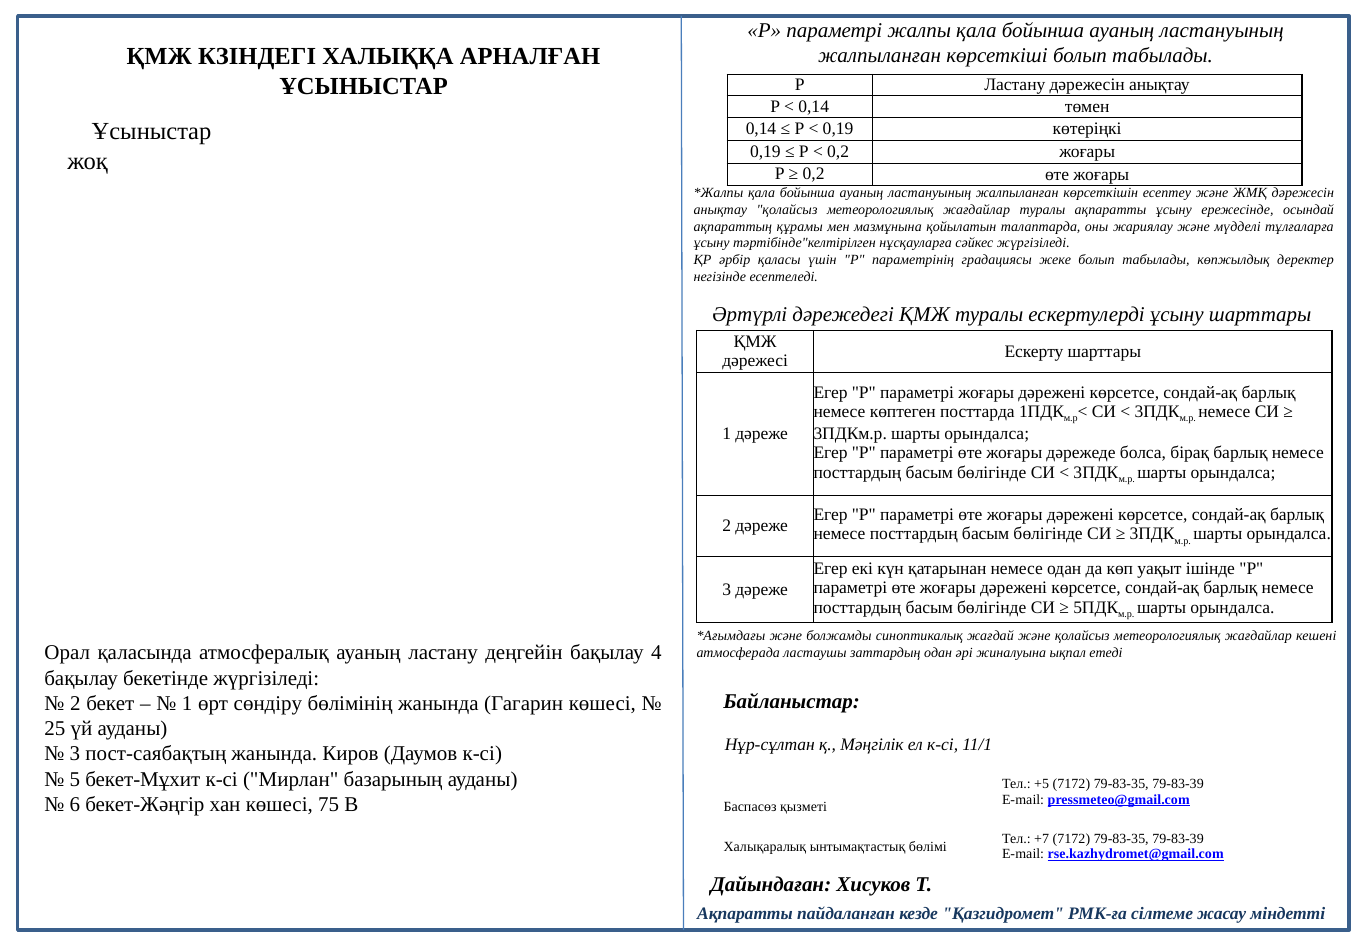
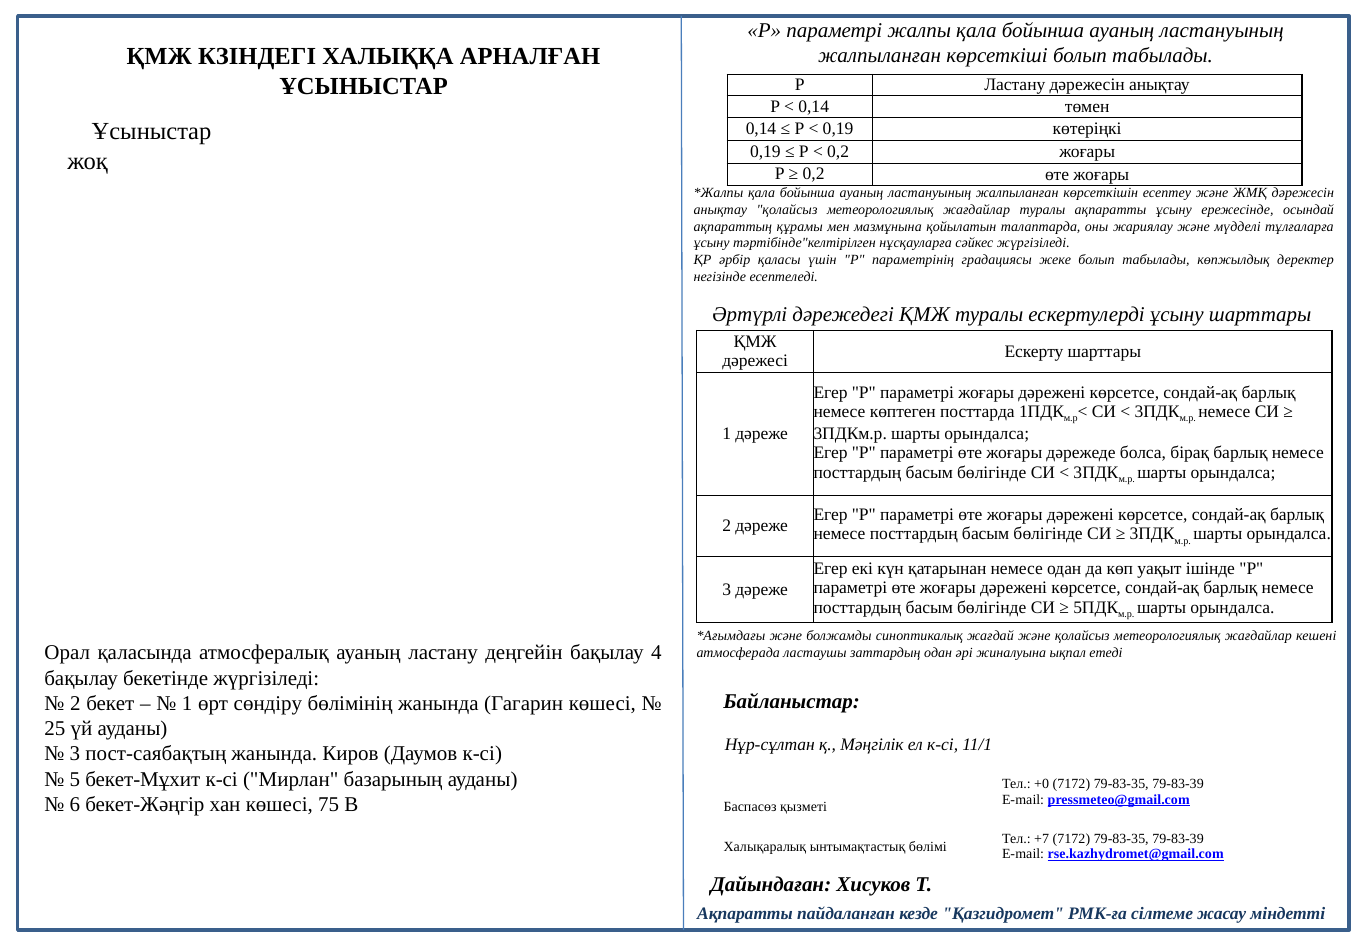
+5: +5 -> +0 (1042, 784)
